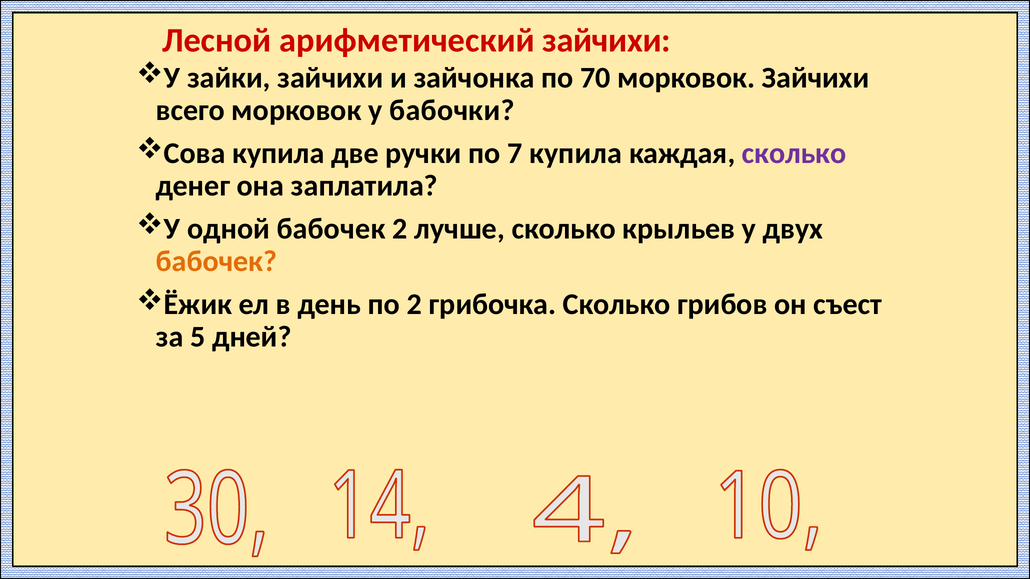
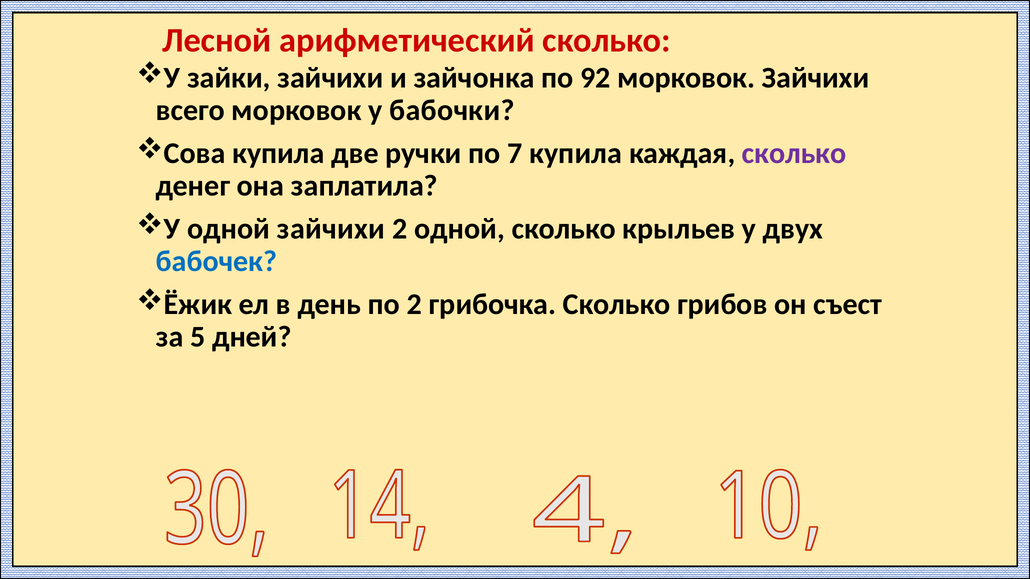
арифметический зайчихи: зайчихи -> сколько (606, 40)
70: 70 -> 92 (595, 78)
одной бабочек: бабочек -> зайчихи (331, 229)
2 лучше: лучше -> одной (460, 229)
бабочек colour: orange -> blue (216, 262)
